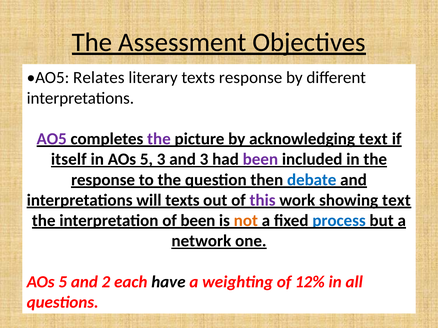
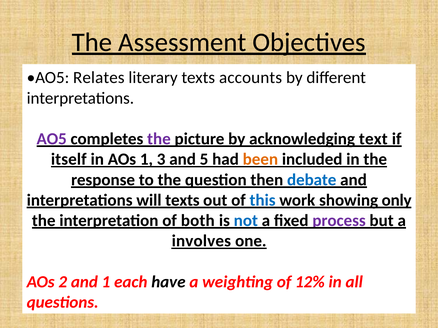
texts response: response -> accounts (251, 78)
in AOs 5: 5 -> 1 (146, 160)
and 3: 3 -> 5 (204, 160)
been colour: purple -> orange (260, 160)
this colour: purple -> blue (263, 200)
showing text: text -> only (397, 200)
of been: been -> both (198, 221)
not colour: orange -> blue (246, 221)
process colour: blue -> purple (339, 221)
network: network -> involves (201, 241)
5: 5 -> 2 (63, 282)
and 2: 2 -> 1 (106, 282)
